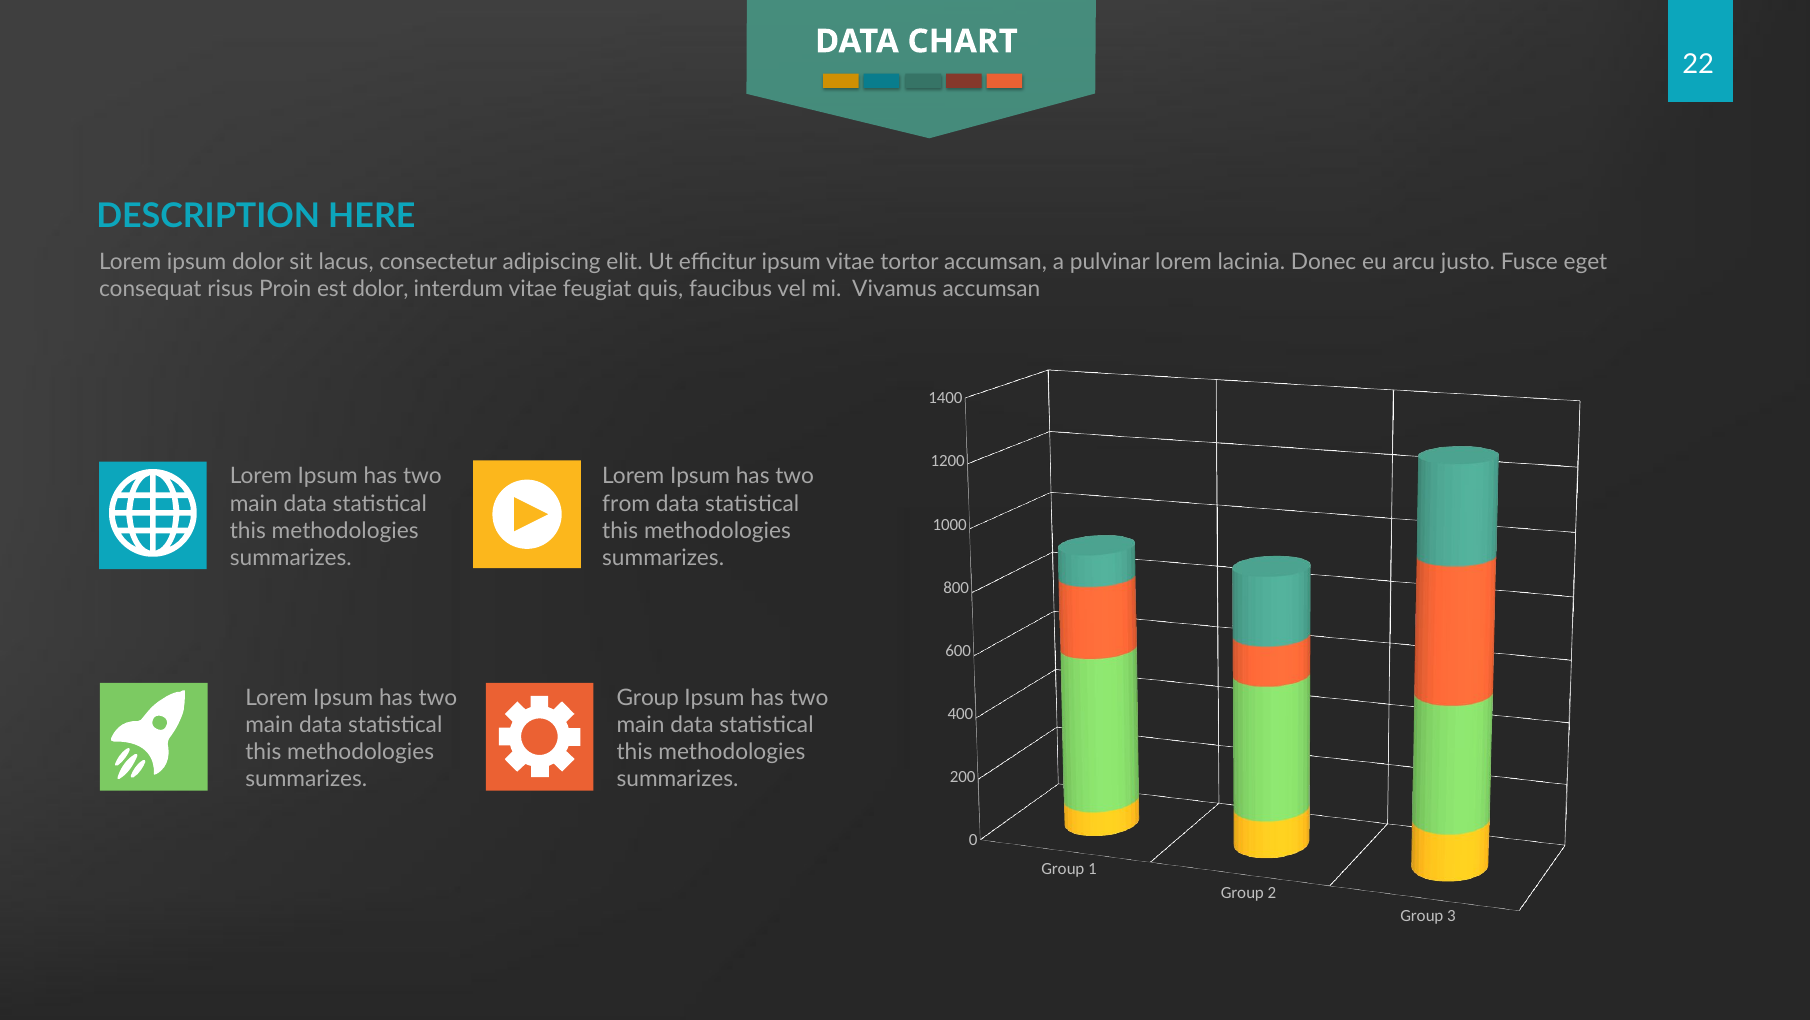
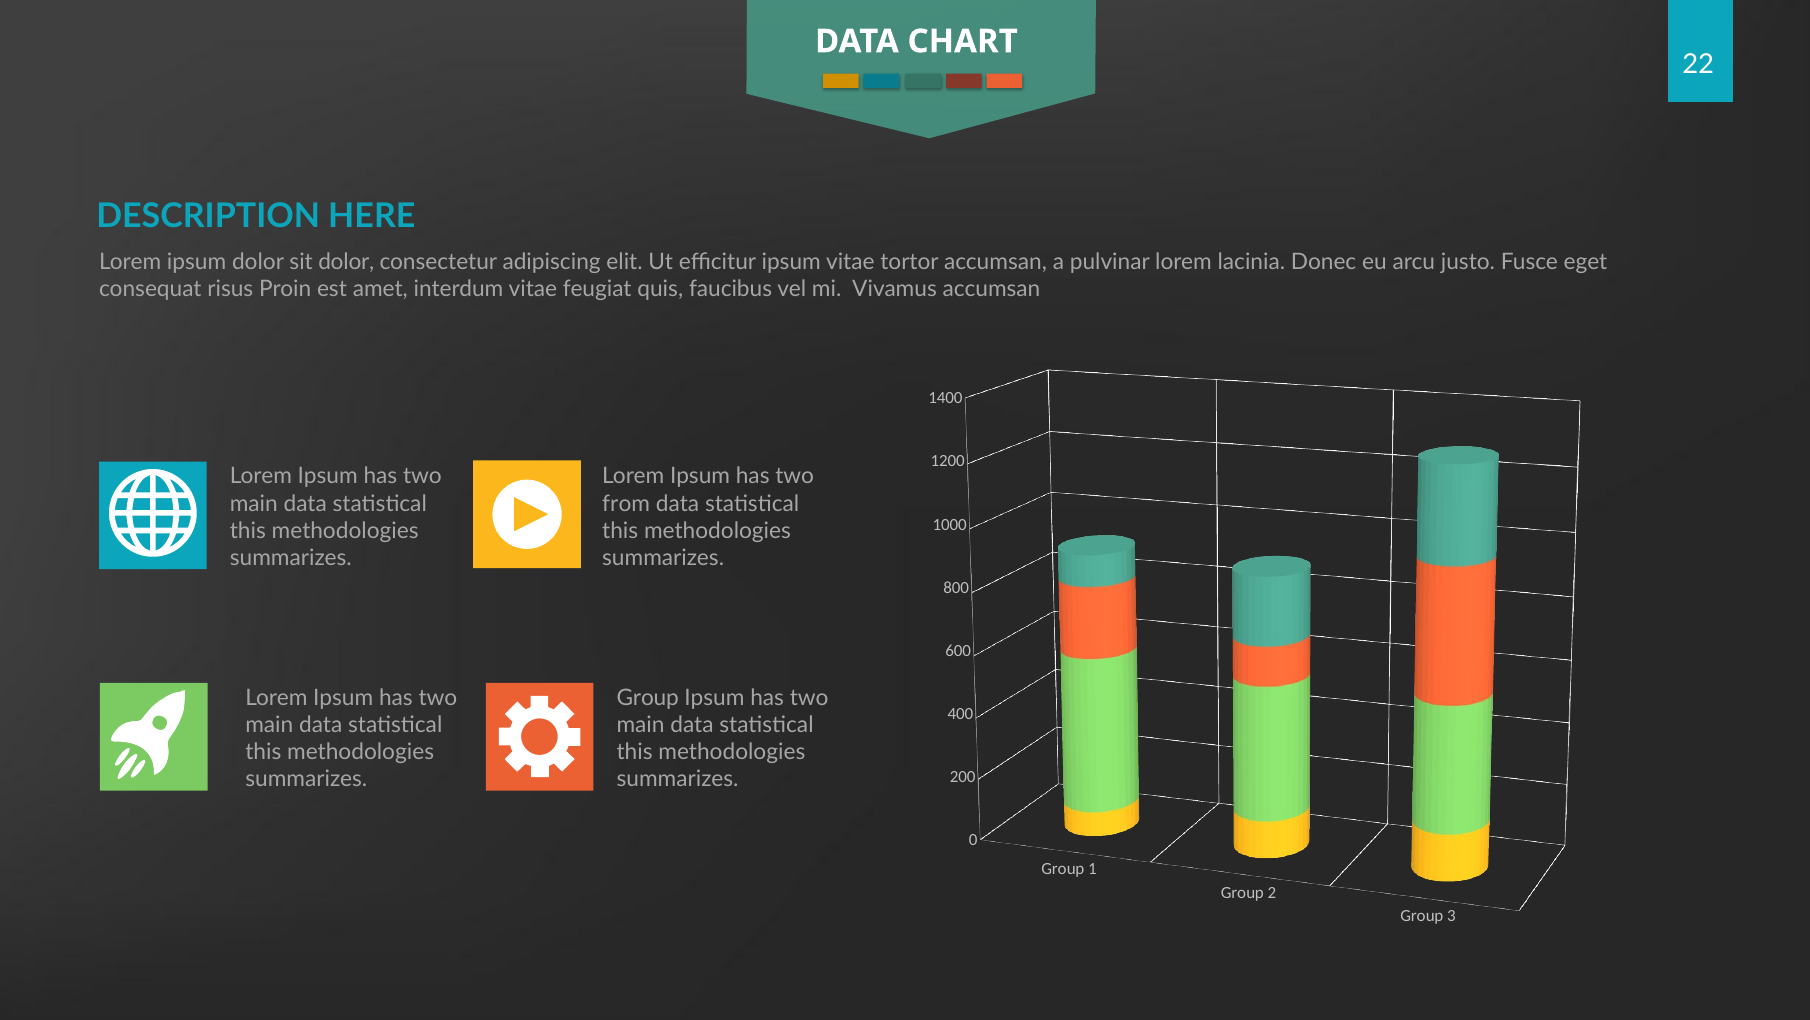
sit lacus: lacus -> dolor (346, 262)
est dolor: dolor -> amet (380, 289)
